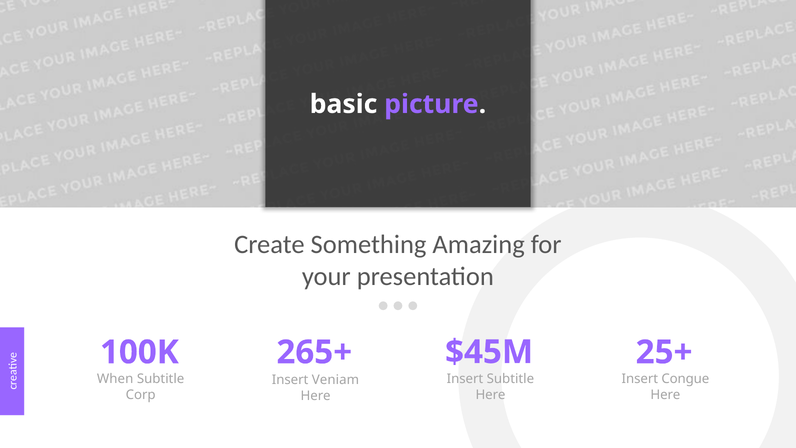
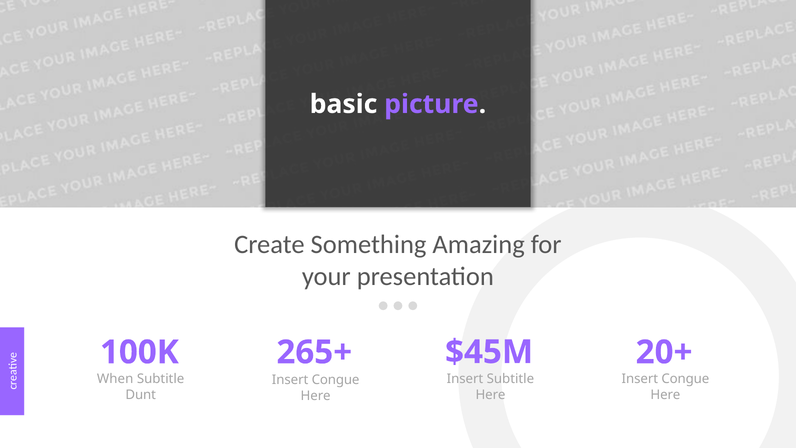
25+: 25+ -> 20+ (664, 352)
Veniam: Veniam -> Congue (336, 380)
Corp: Corp -> Dunt (141, 394)
